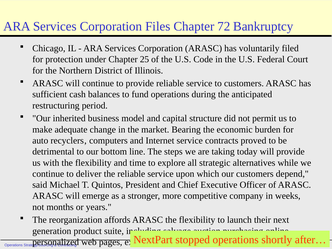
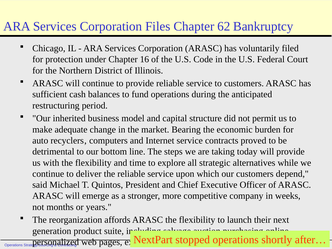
72: 72 -> 62 (224, 26)
25: 25 -> 16 (144, 59)
